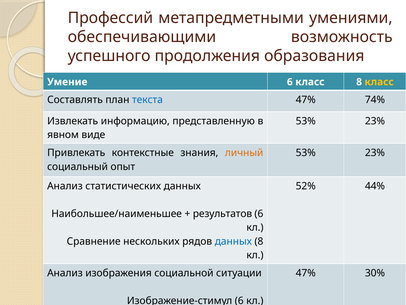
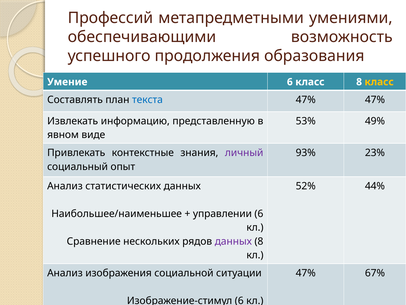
47% 74%: 74% -> 47% (375, 100)
23%: 23% -> 49% (375, 121)
личный colour: orange -> purple (244, 153)
53%: 53% -> 93% (306, 153)
результатов: результатов -> управлении (222, 213)
данных colour: blue -> purple (233, 241)
30%: 30% -> 67% (375, 273)
